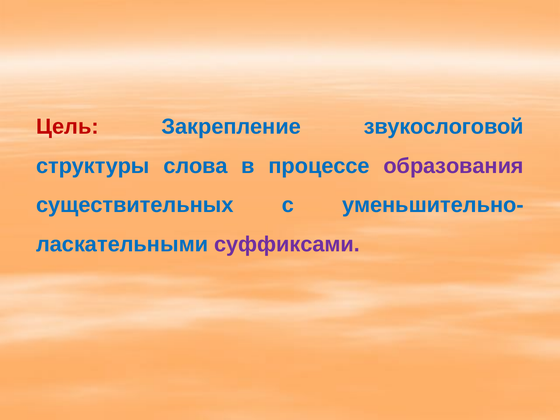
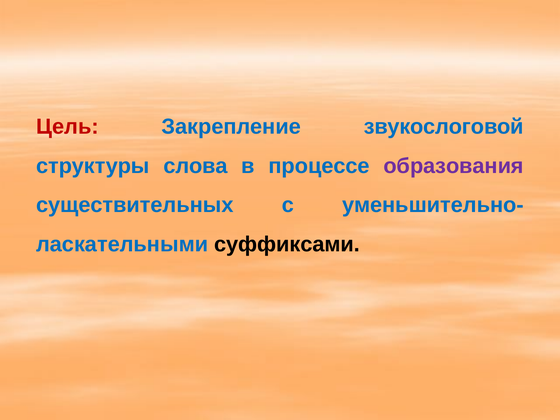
суффиксами colour: purple -> black (287, 244)
